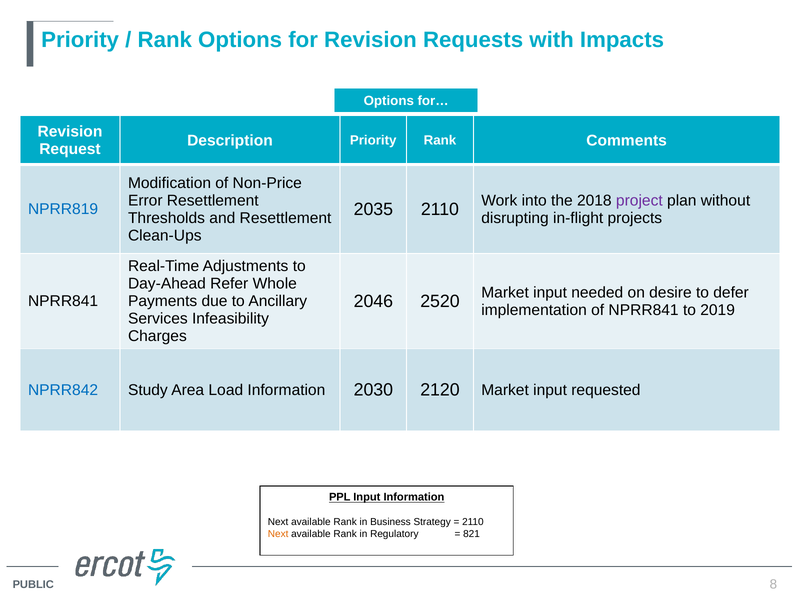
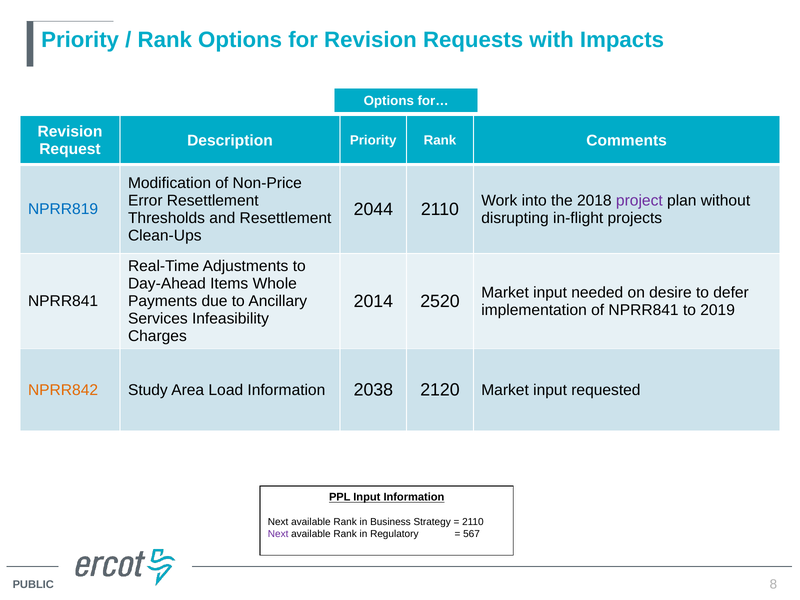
2035: 2035 -> 2044 (373, 209)
Refer: Refer -> Items (229, 284)
2046: 2046 -> 2014 (373, 301)
NPRR842 colour: blue -> orange (63, 390)
2030: 2030 -> 2038 (373, 390)
Next colour: orange -> purple (278, 534)
821: 821 -> 567 (472, 534)
